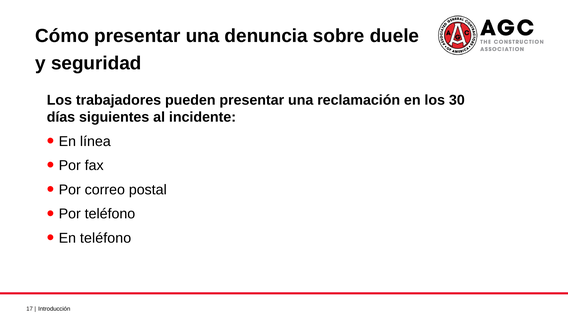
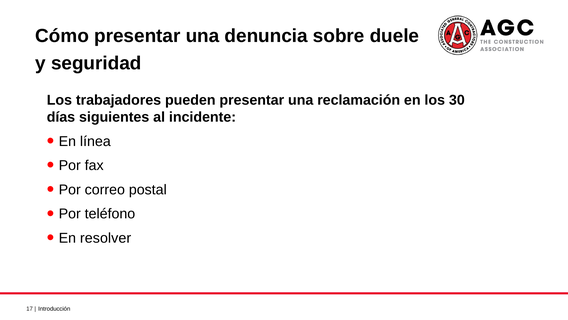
En teléfono: teléfono -> resolver (106, 238)
